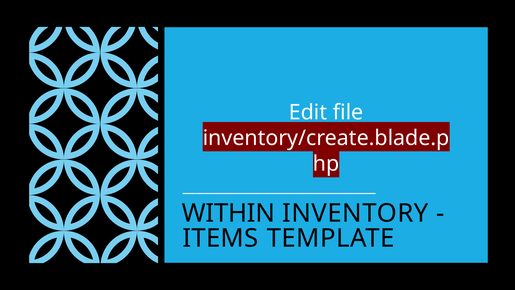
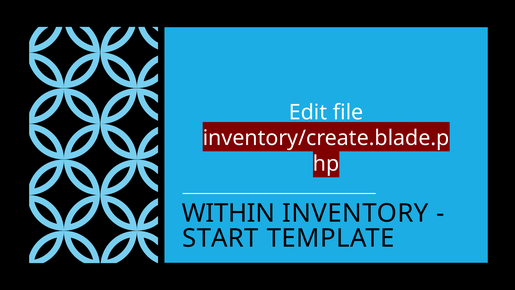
ITEMS: ITEMS -> START (220, 238)
